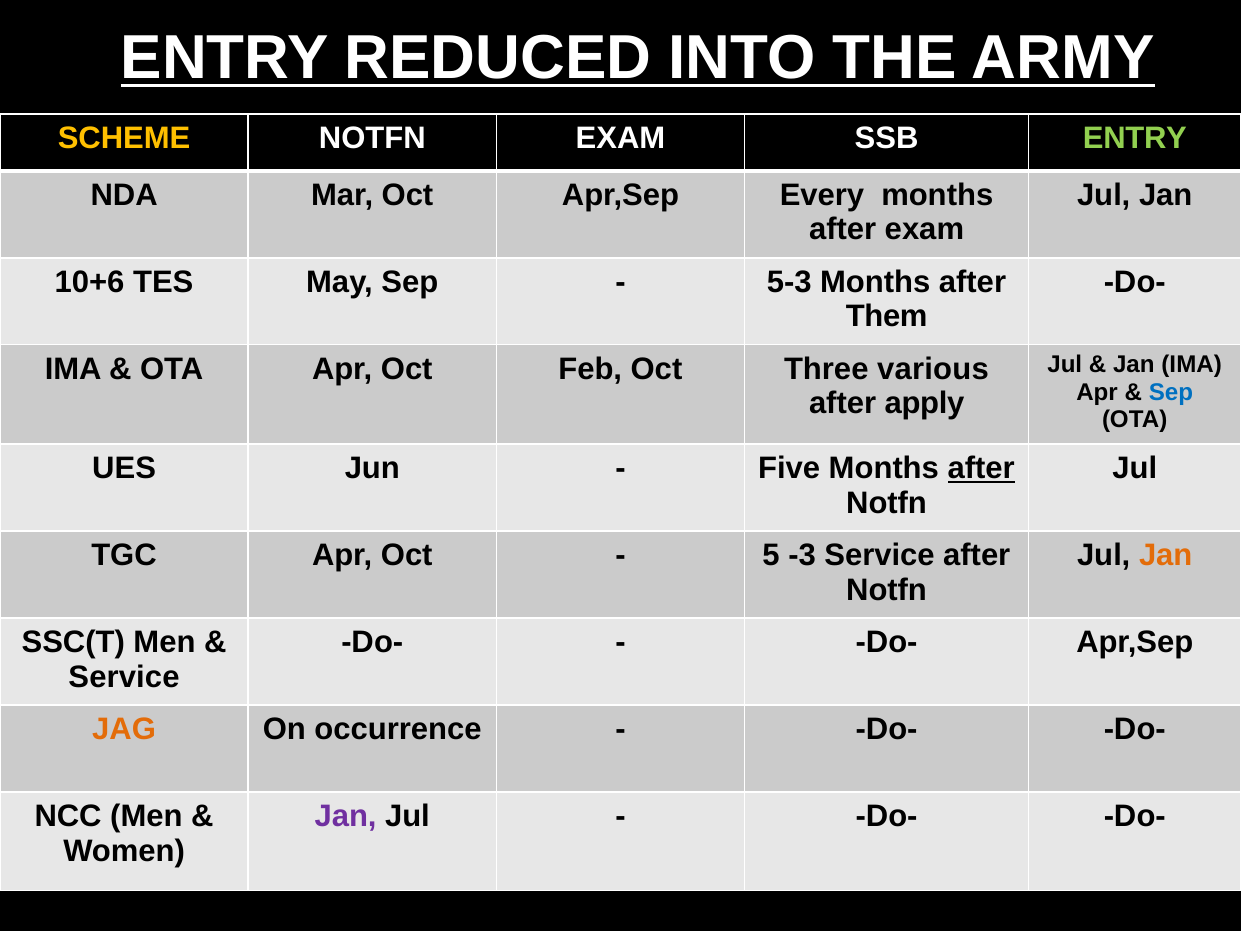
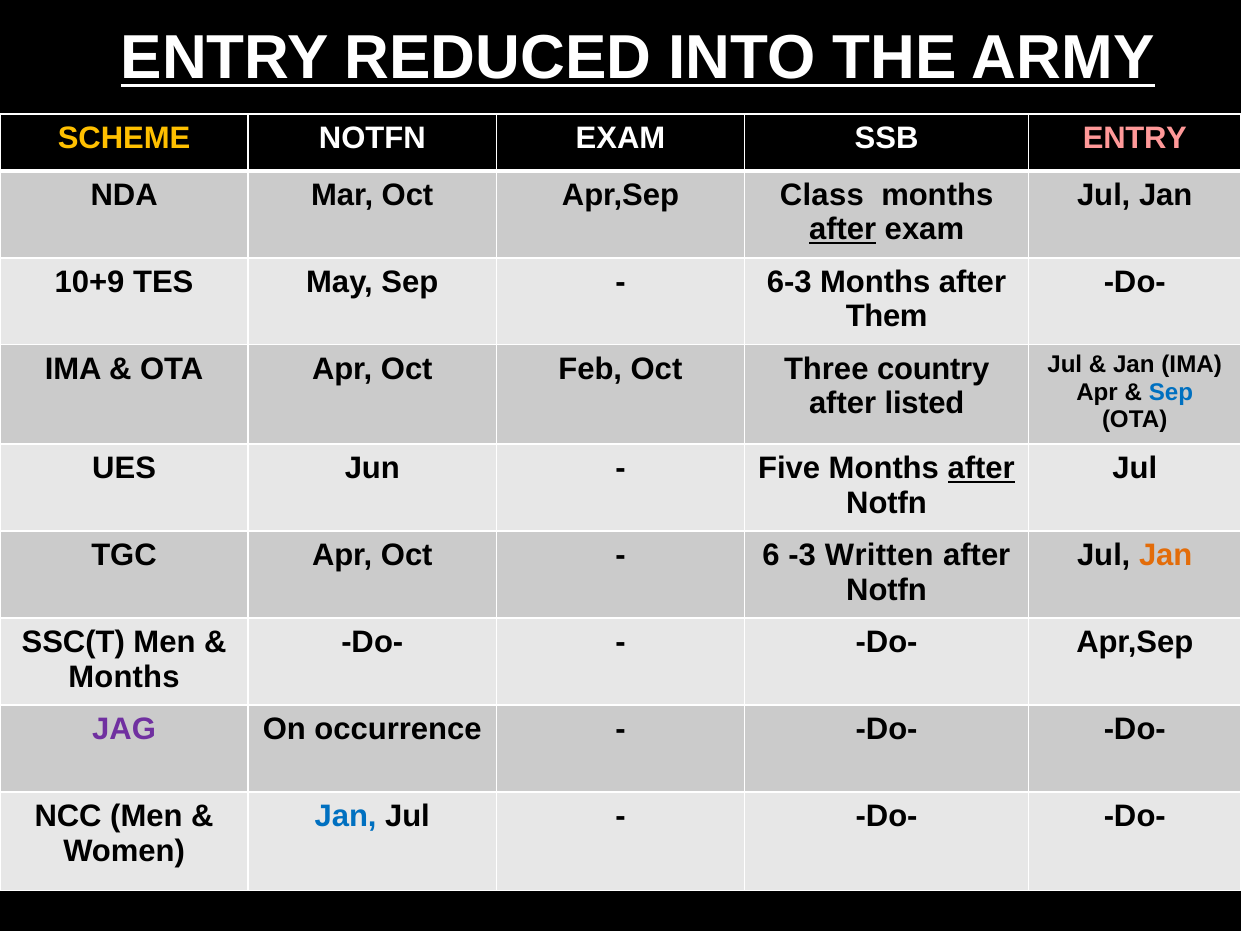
ENTRY colour: light green -> pink (1135, 138)
Every: Every -> Class (822, 195)
after underline: none -> present (843, 230)
10+6: 10+6 -> 10+9 (90, 282)
5-3: 5-3 -> 6-3 (789, 282)
various: various -> country (933, 369)
apply: apply -> listed (925, 403)
5: 5 -> 6 (771, 555)
-3 Service: Service -> Written (879, 555)
Service: Service -> Months (124, 677)
JAG colour: orange -> purple (124, 729)
Jan colour: purple -> blue (346, 816)
